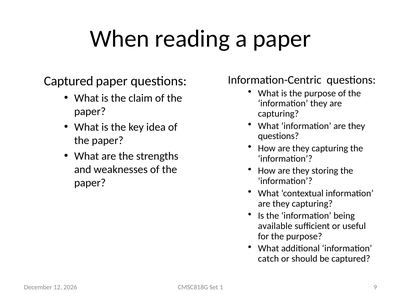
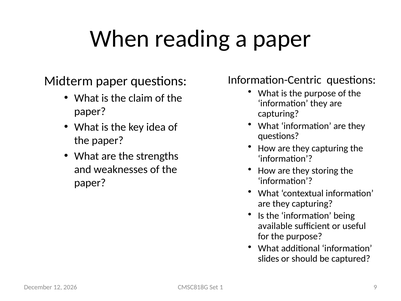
Captured: Captured -> Midterm (68, 81)
catch: catch -> slides (269, 259)
